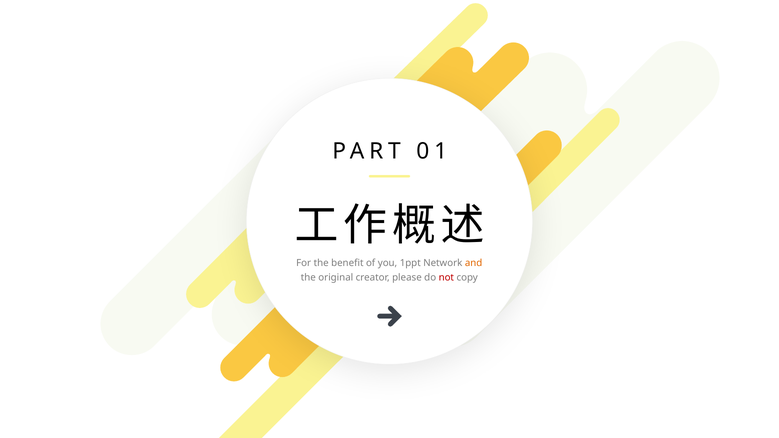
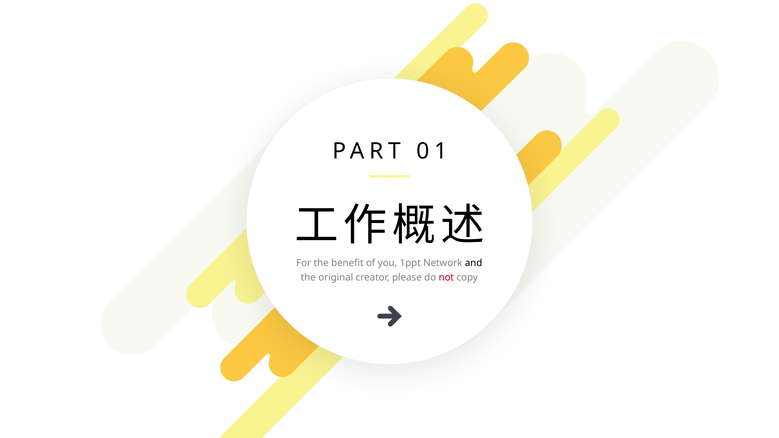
and colour: orange -> black (474, 263)
